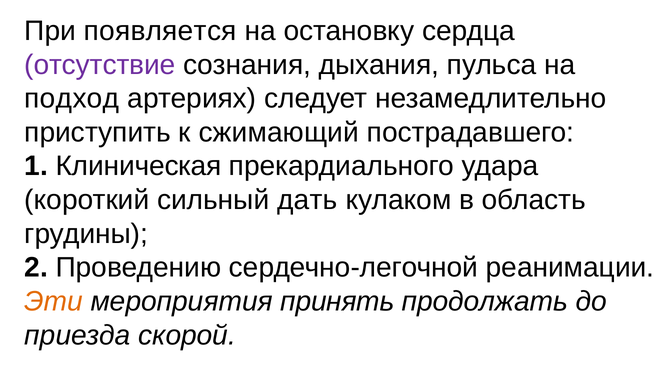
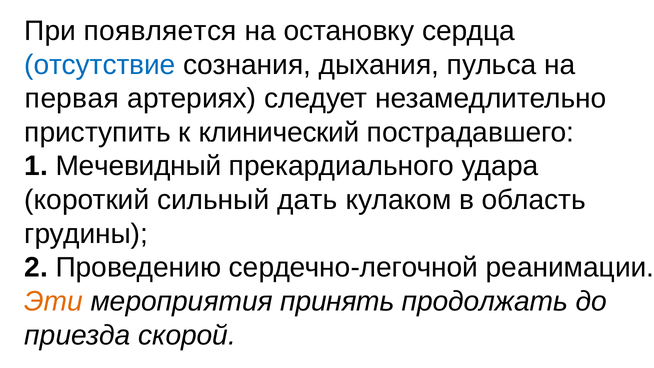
отсутствие colour: purple -> blue (100, 65)
подход: подход -> первая (72, 99)
сжимающий: сжимающий -> клинический (279, 132)
Клиническая: Клиническая -> Мечевидный (138, 166)
